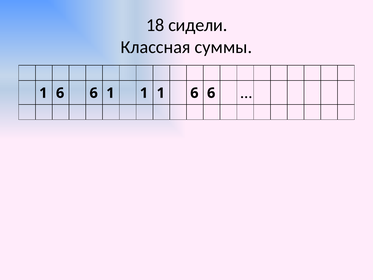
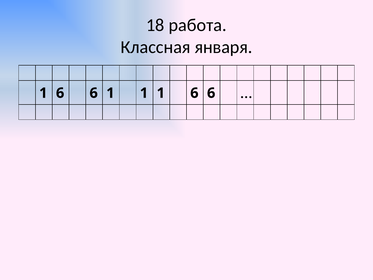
сидели: сидели -> работа (198, 25)
суммы: суммы -> января (224, 47)
